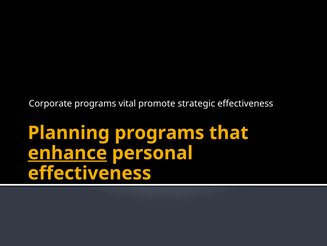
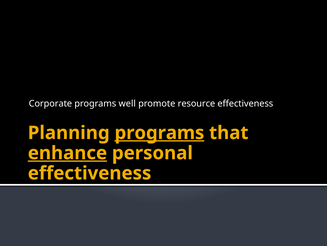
vital: vital -> well (127, 103)
strategic: strategic -> resource (196, 103)
programs underline: none -> present (159, 132)
